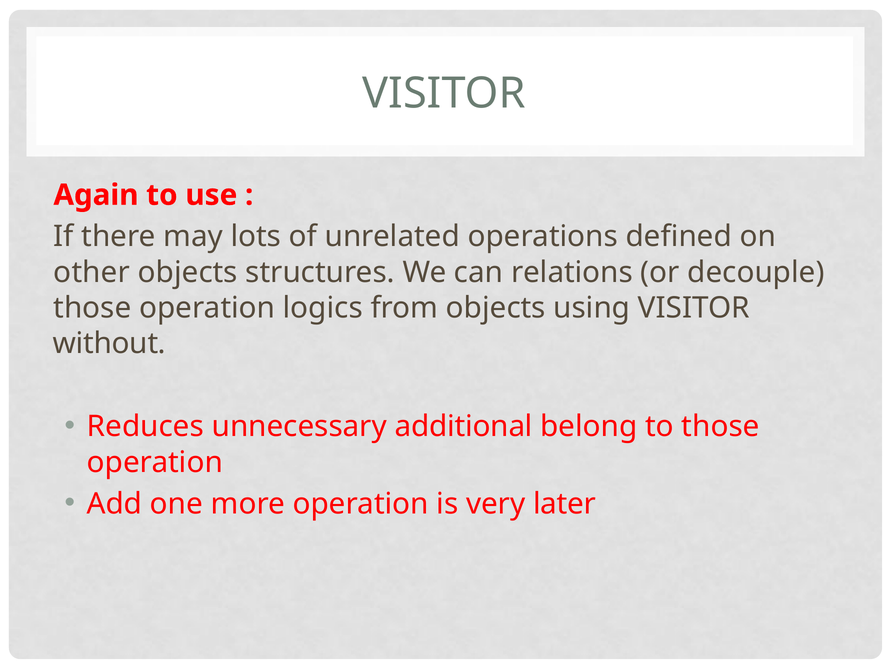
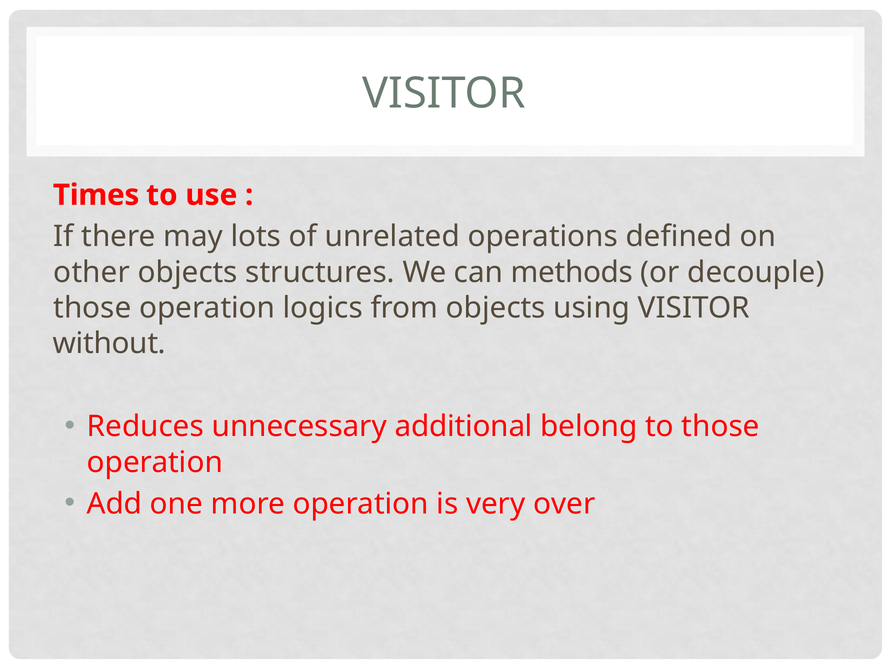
Again: Again -> Times (96, 195)
relations: relations -> methods (572, 272)
later: later -> over (564, 504)
